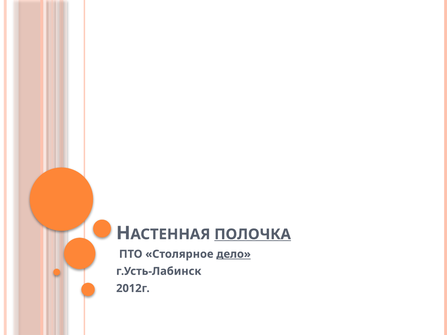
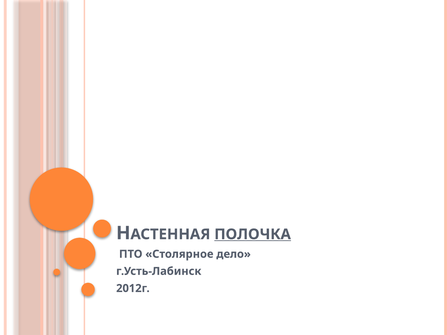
дело underline: present -> none (234, 254)
